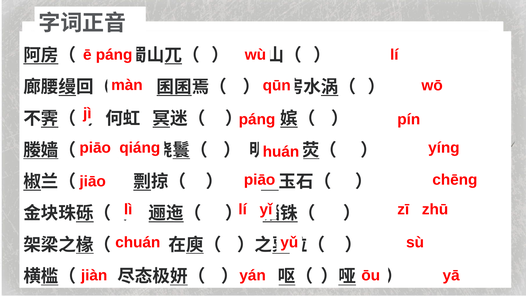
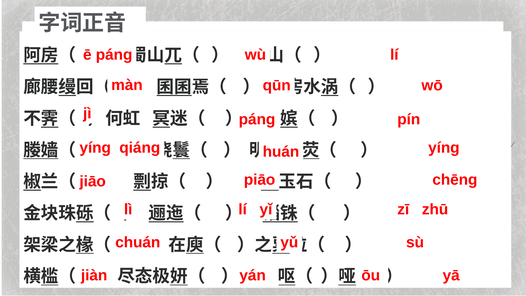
piāo: piāo -> yíng (95, 148)
